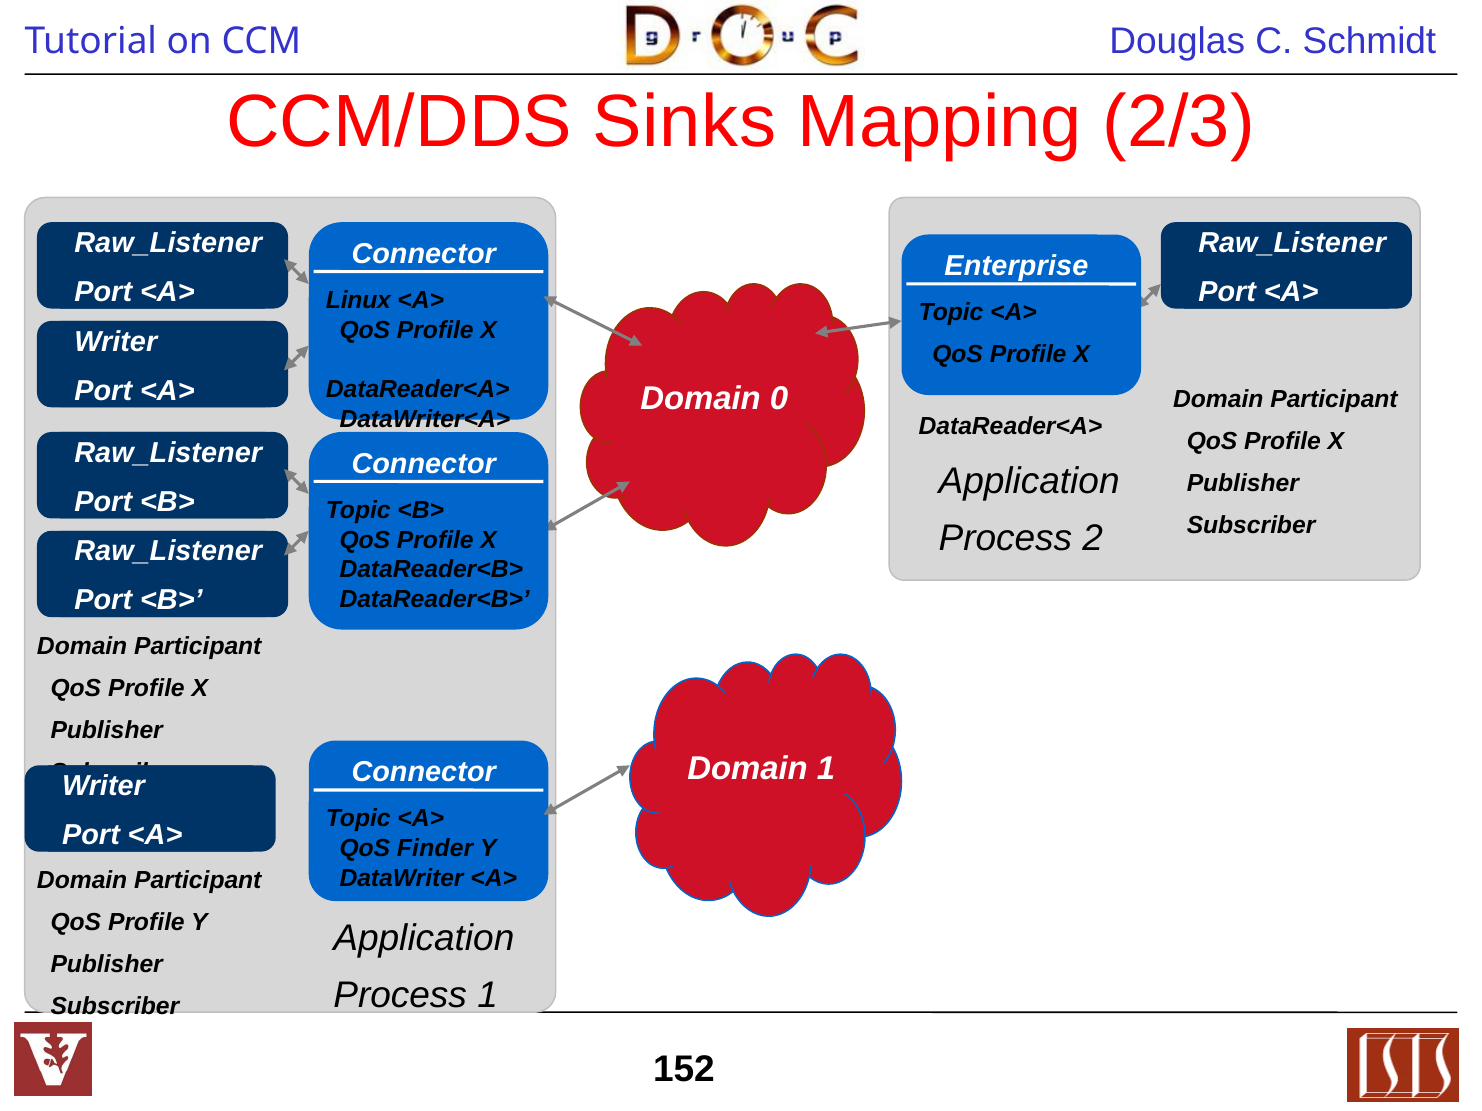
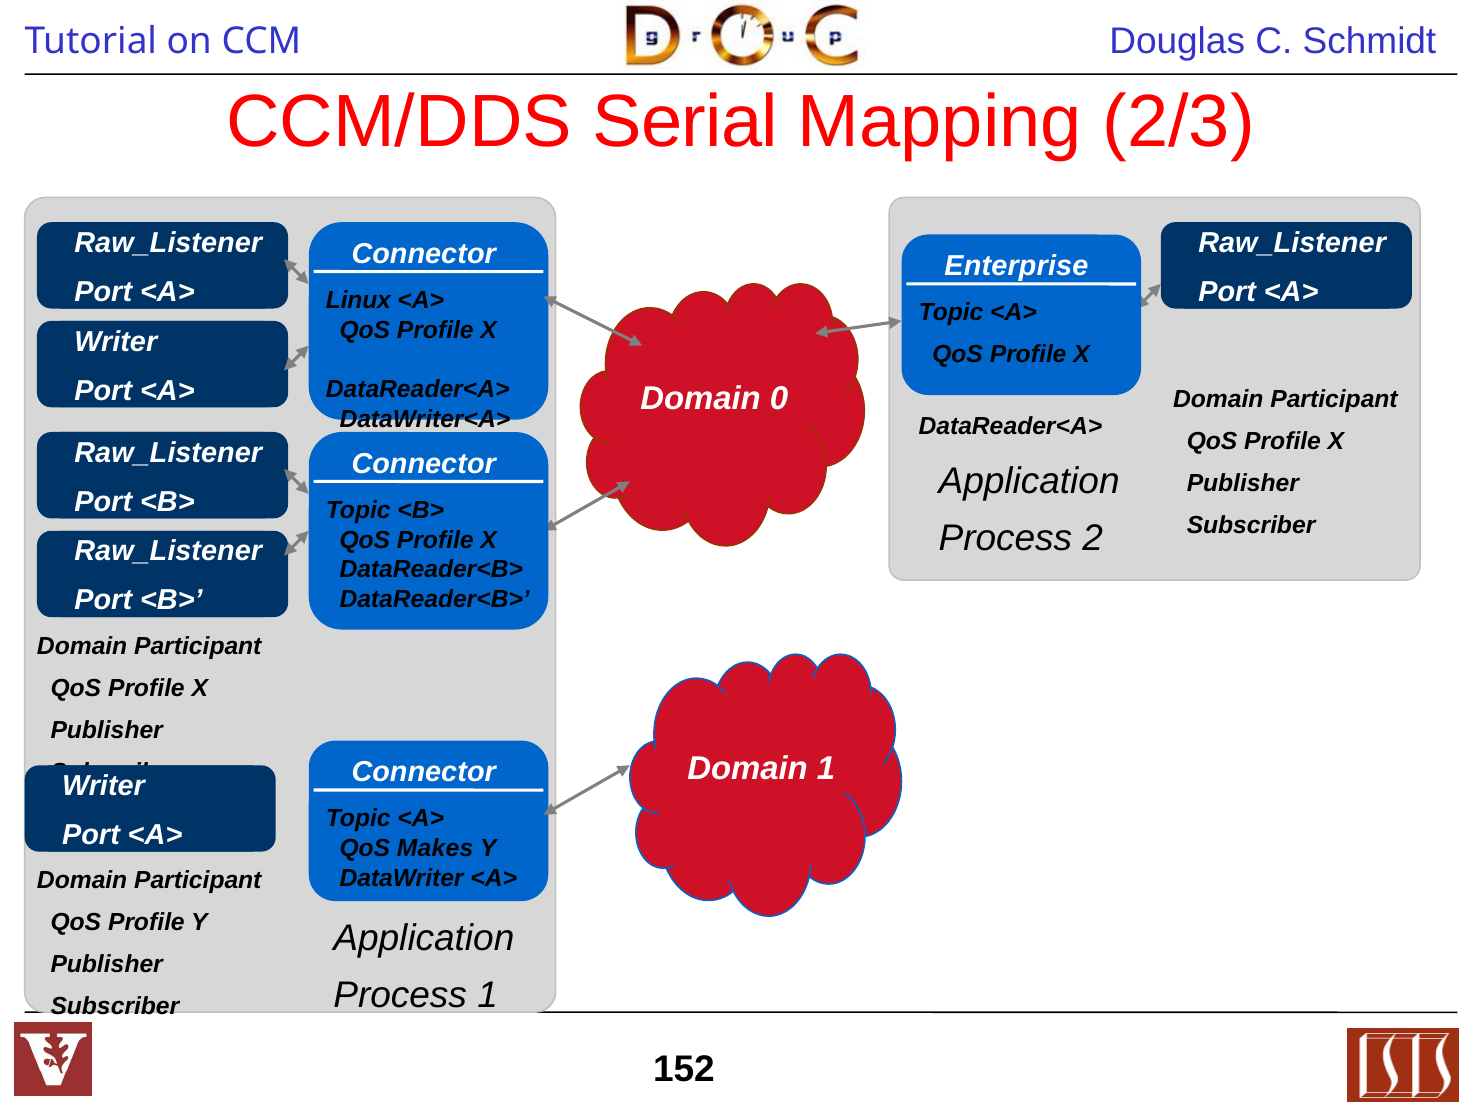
Sinks: Sinks -> Serial (685, 122)
Finder: Finder -> Makes (435, 849)
